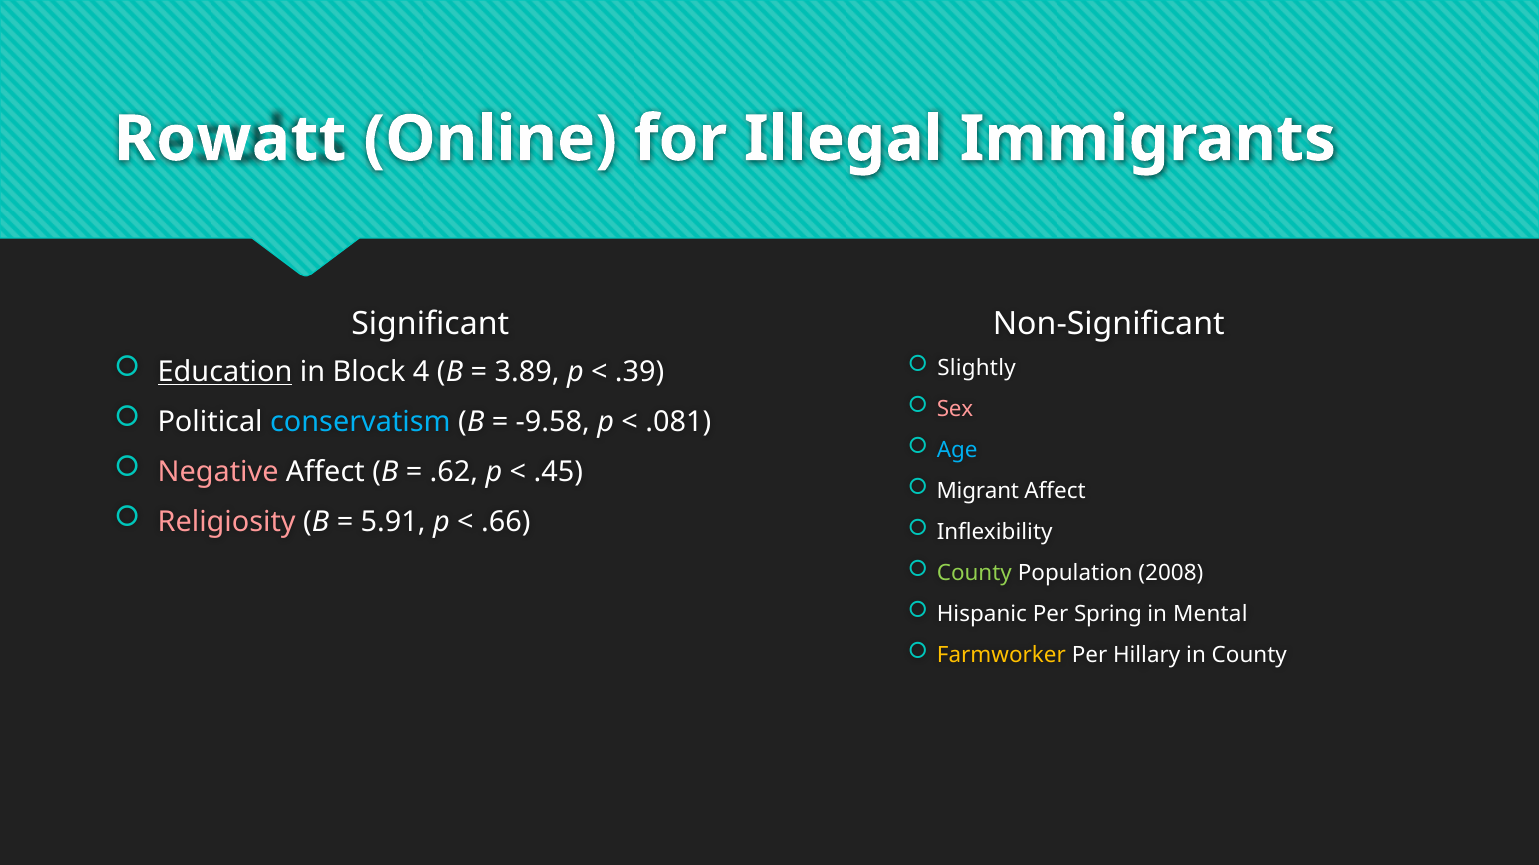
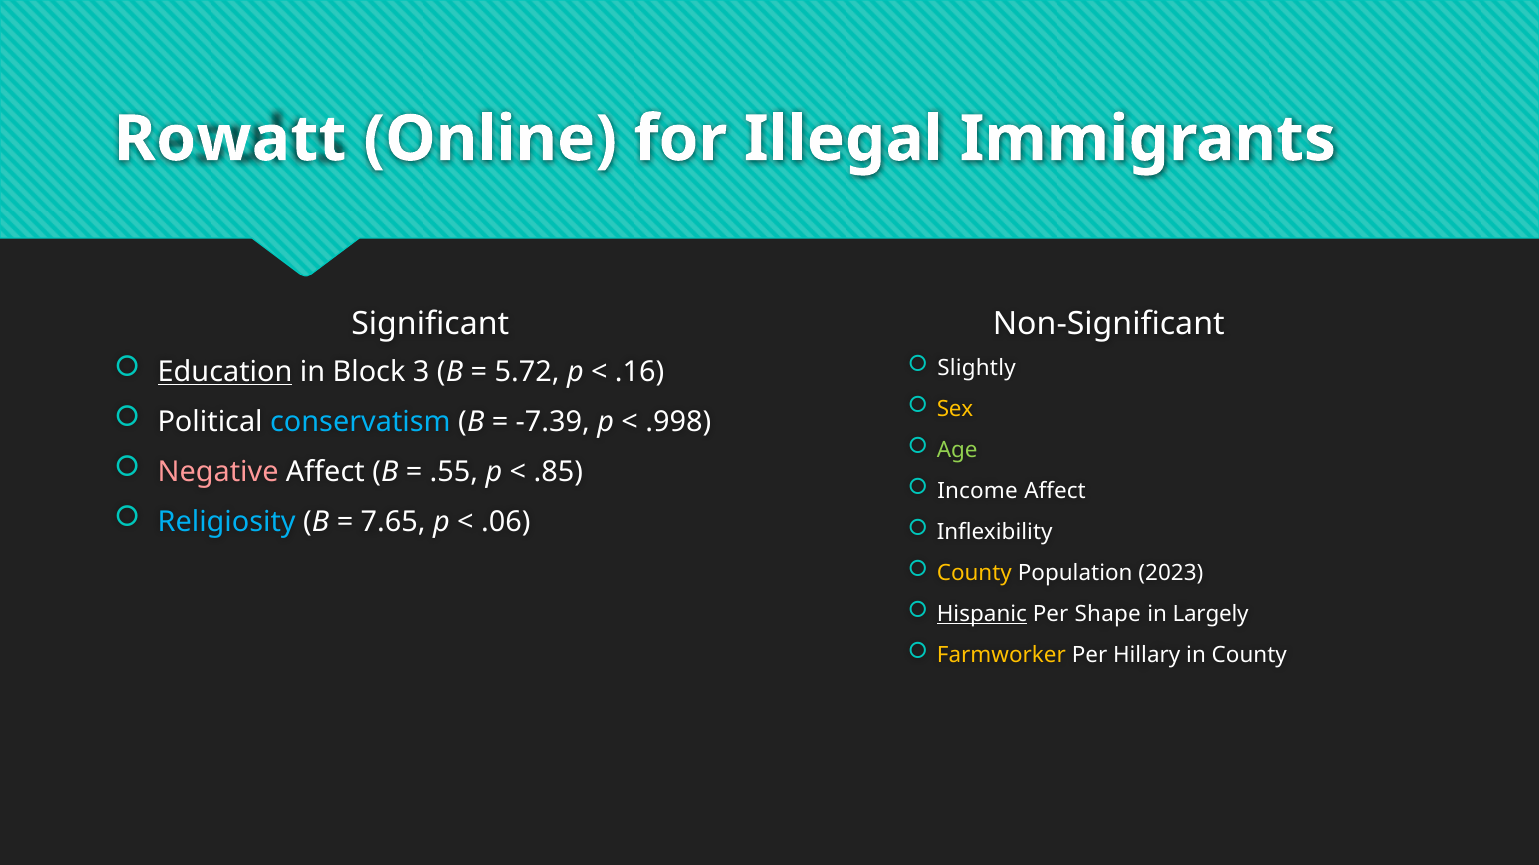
4: 4 -> 3 (421, 372)
3.89: 3.89 -> 5.72 (527, 372)
.39: .39 -> .16 (640, 372)
Sex colour: pink -> yellow (955, 409)
-9.58: -9.58 -> -7.39 (553, 422)
.081: .081 -> .998 (678, 422)
Age colour: light blue -> light green (957, 450)
.62: .62 -> .55 (454, 472)
.45: .45 -> .85 (558, 472)
Migrant: Migrant -> Income (978, 491)
Religiosity colour: pink -> light blue (227, 522)
5.91: 5.91 -> 7.65 (393, 522)
.66: .66 -> .06 (506, 522)
County colour: light green -> yellow (974, 573)
2008: 2008 -> 2023 (1171, 573)
Hispanic underline: none -> present (982, 615)
Spring: Spring -> Shape (1108, 615)
Mental: Mental -> Largely (1211, 615)
